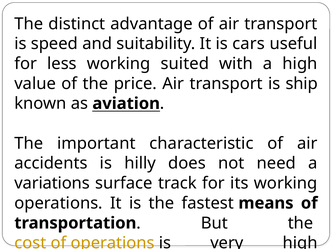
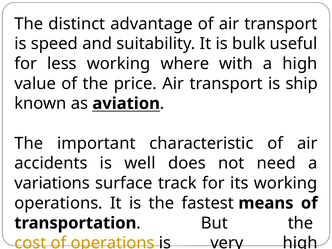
cars: cars -> bulk (249, 44)
suited: suited -> where (185, 64)
hilly: hilly -> well (140, 163)
